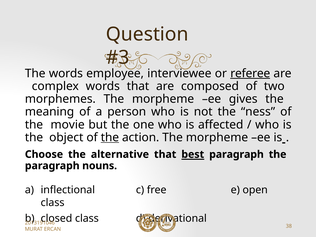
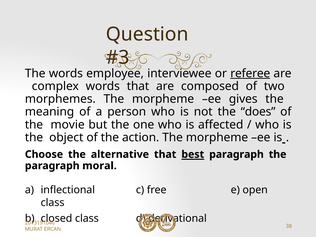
ness: ness -> does (258, 112)
the underline: present -> none (110, 137)
nouns: nouns -> moral (100, 166)
